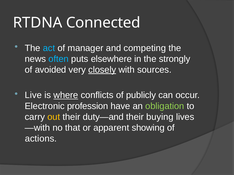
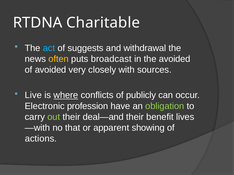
Connected: Connected -> Charitable (103, 23)
manager: manager -> suggests (86, 48)
competing: competing -> withdrawal (145, 48)
often colour: light blue -> yellow (59, 59)
elsewhere: elsewhere -> broadcast (111, 59)
the strongly: strongly -> avoided (175, 59)
closely underline: present -> none (102, 70)
out colour: yellow -> light green (54, 117)
duty—and: duty—and -> deal—and (103, 117)
buying: buying -> benefit (160, 117)
